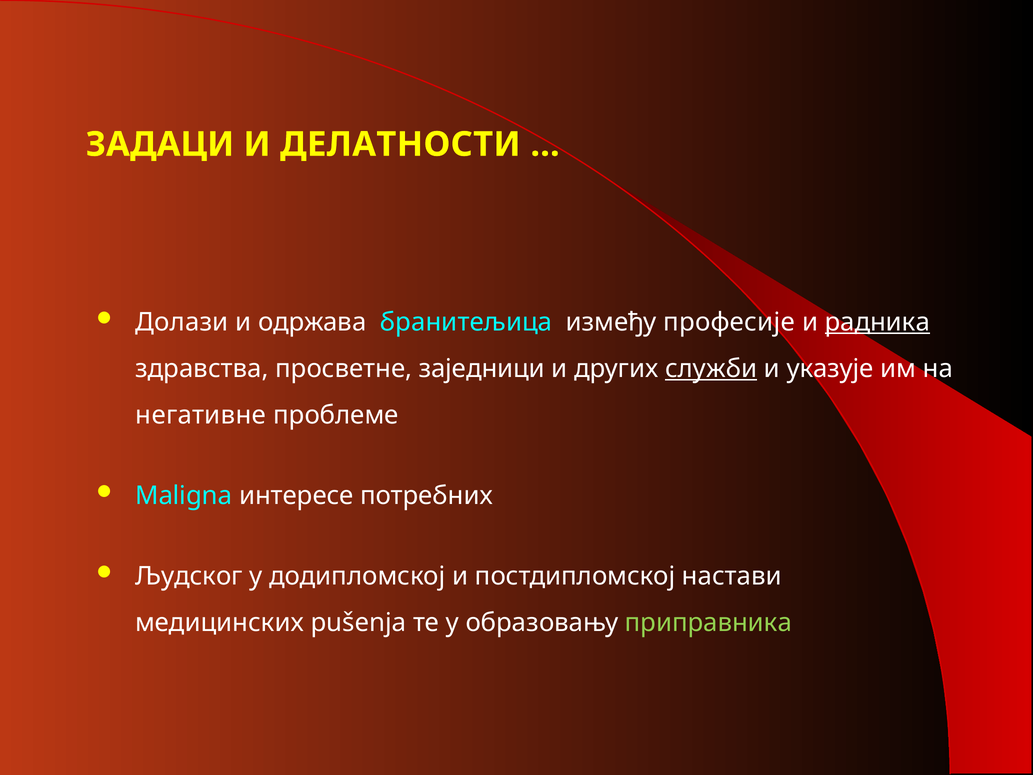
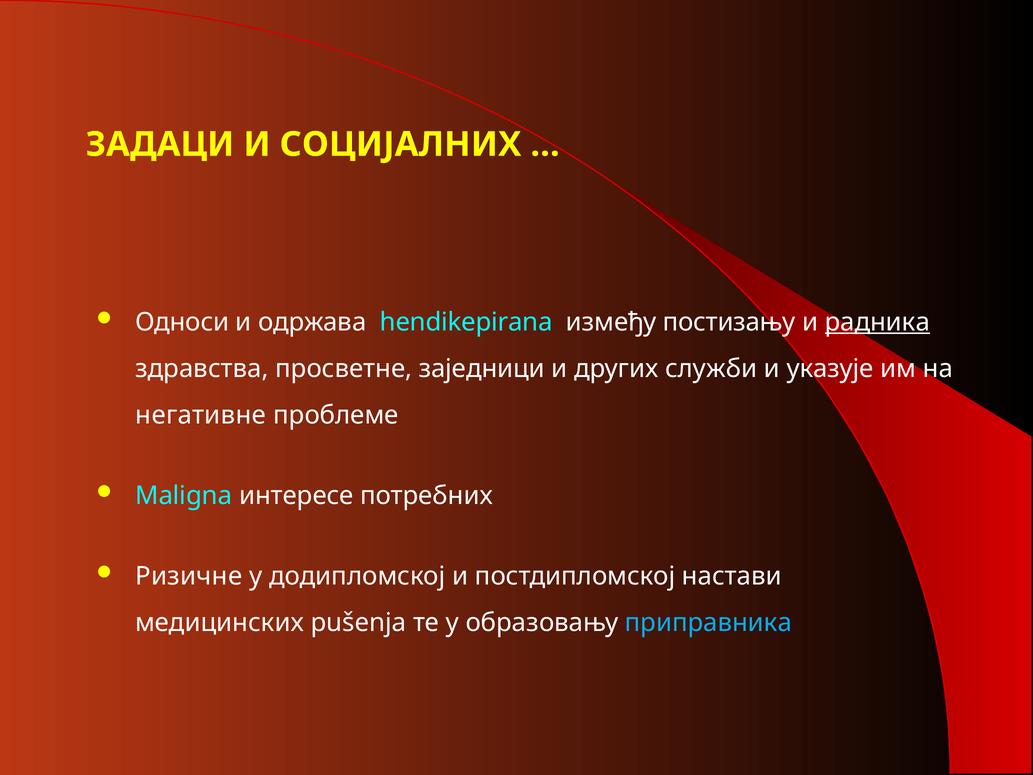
ДЕЛАТНОСТИ: ДЕЛАТНОСТИ -> СОЦИЈАЛНИХ (400, 144)
Долази: Долази -> Односи (182, 322)
бранитељица: бранитељица -> hendikepirana (466, 322)
професије: професије -> постизању (729, 322)
служби underline: present -> none (711, 369)
Људског: Људског -> Ризичне (189, 576)
приправника colour: light green -> light blue (708, 622)
